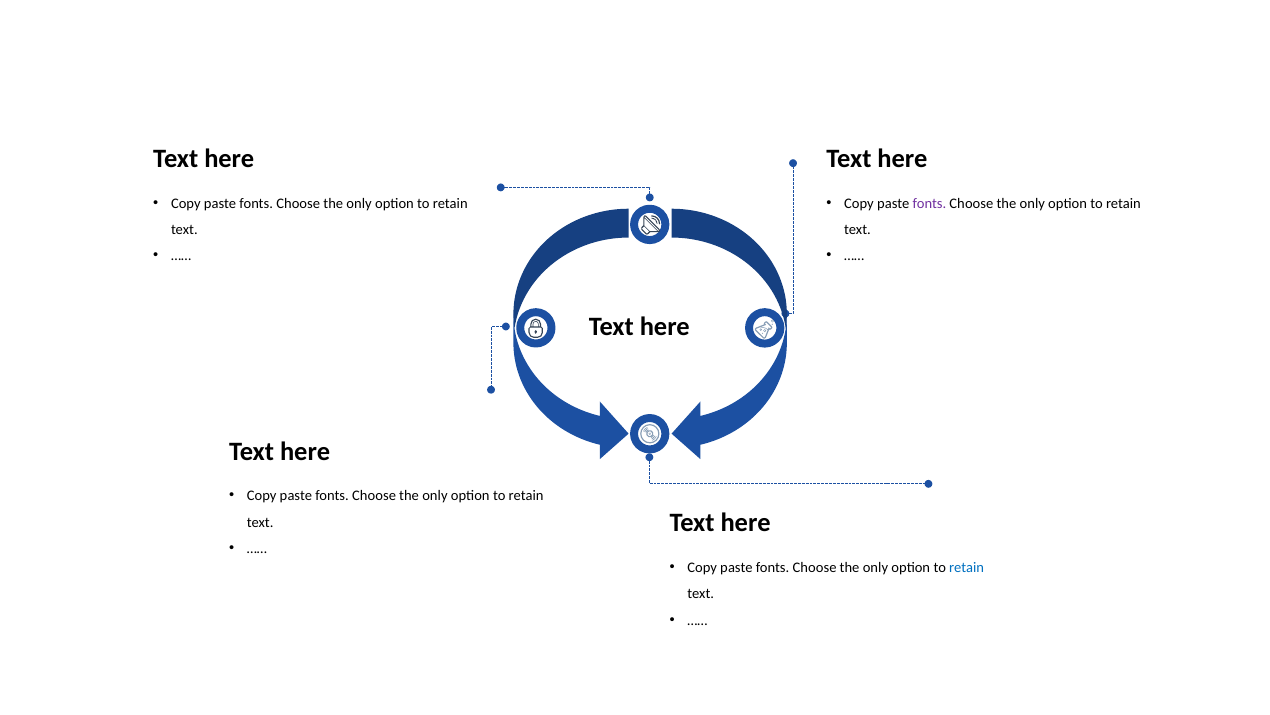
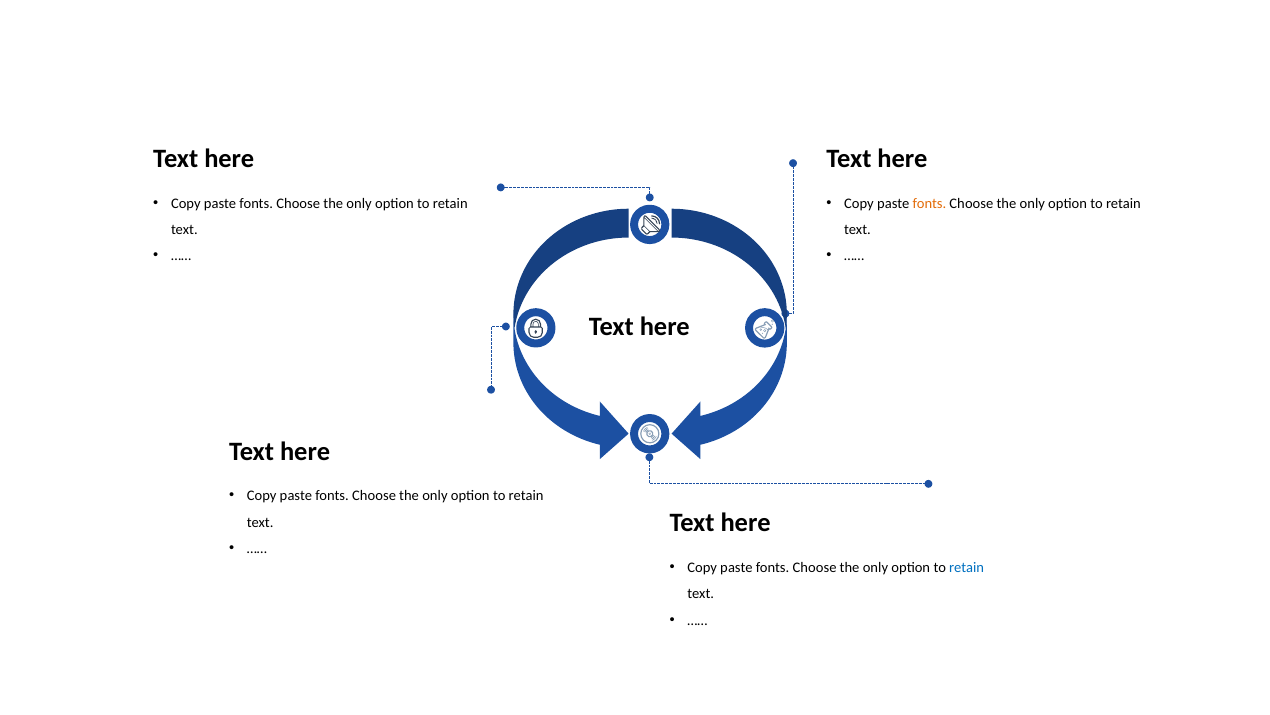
fonts colour: purple -> orange (929, 203)
